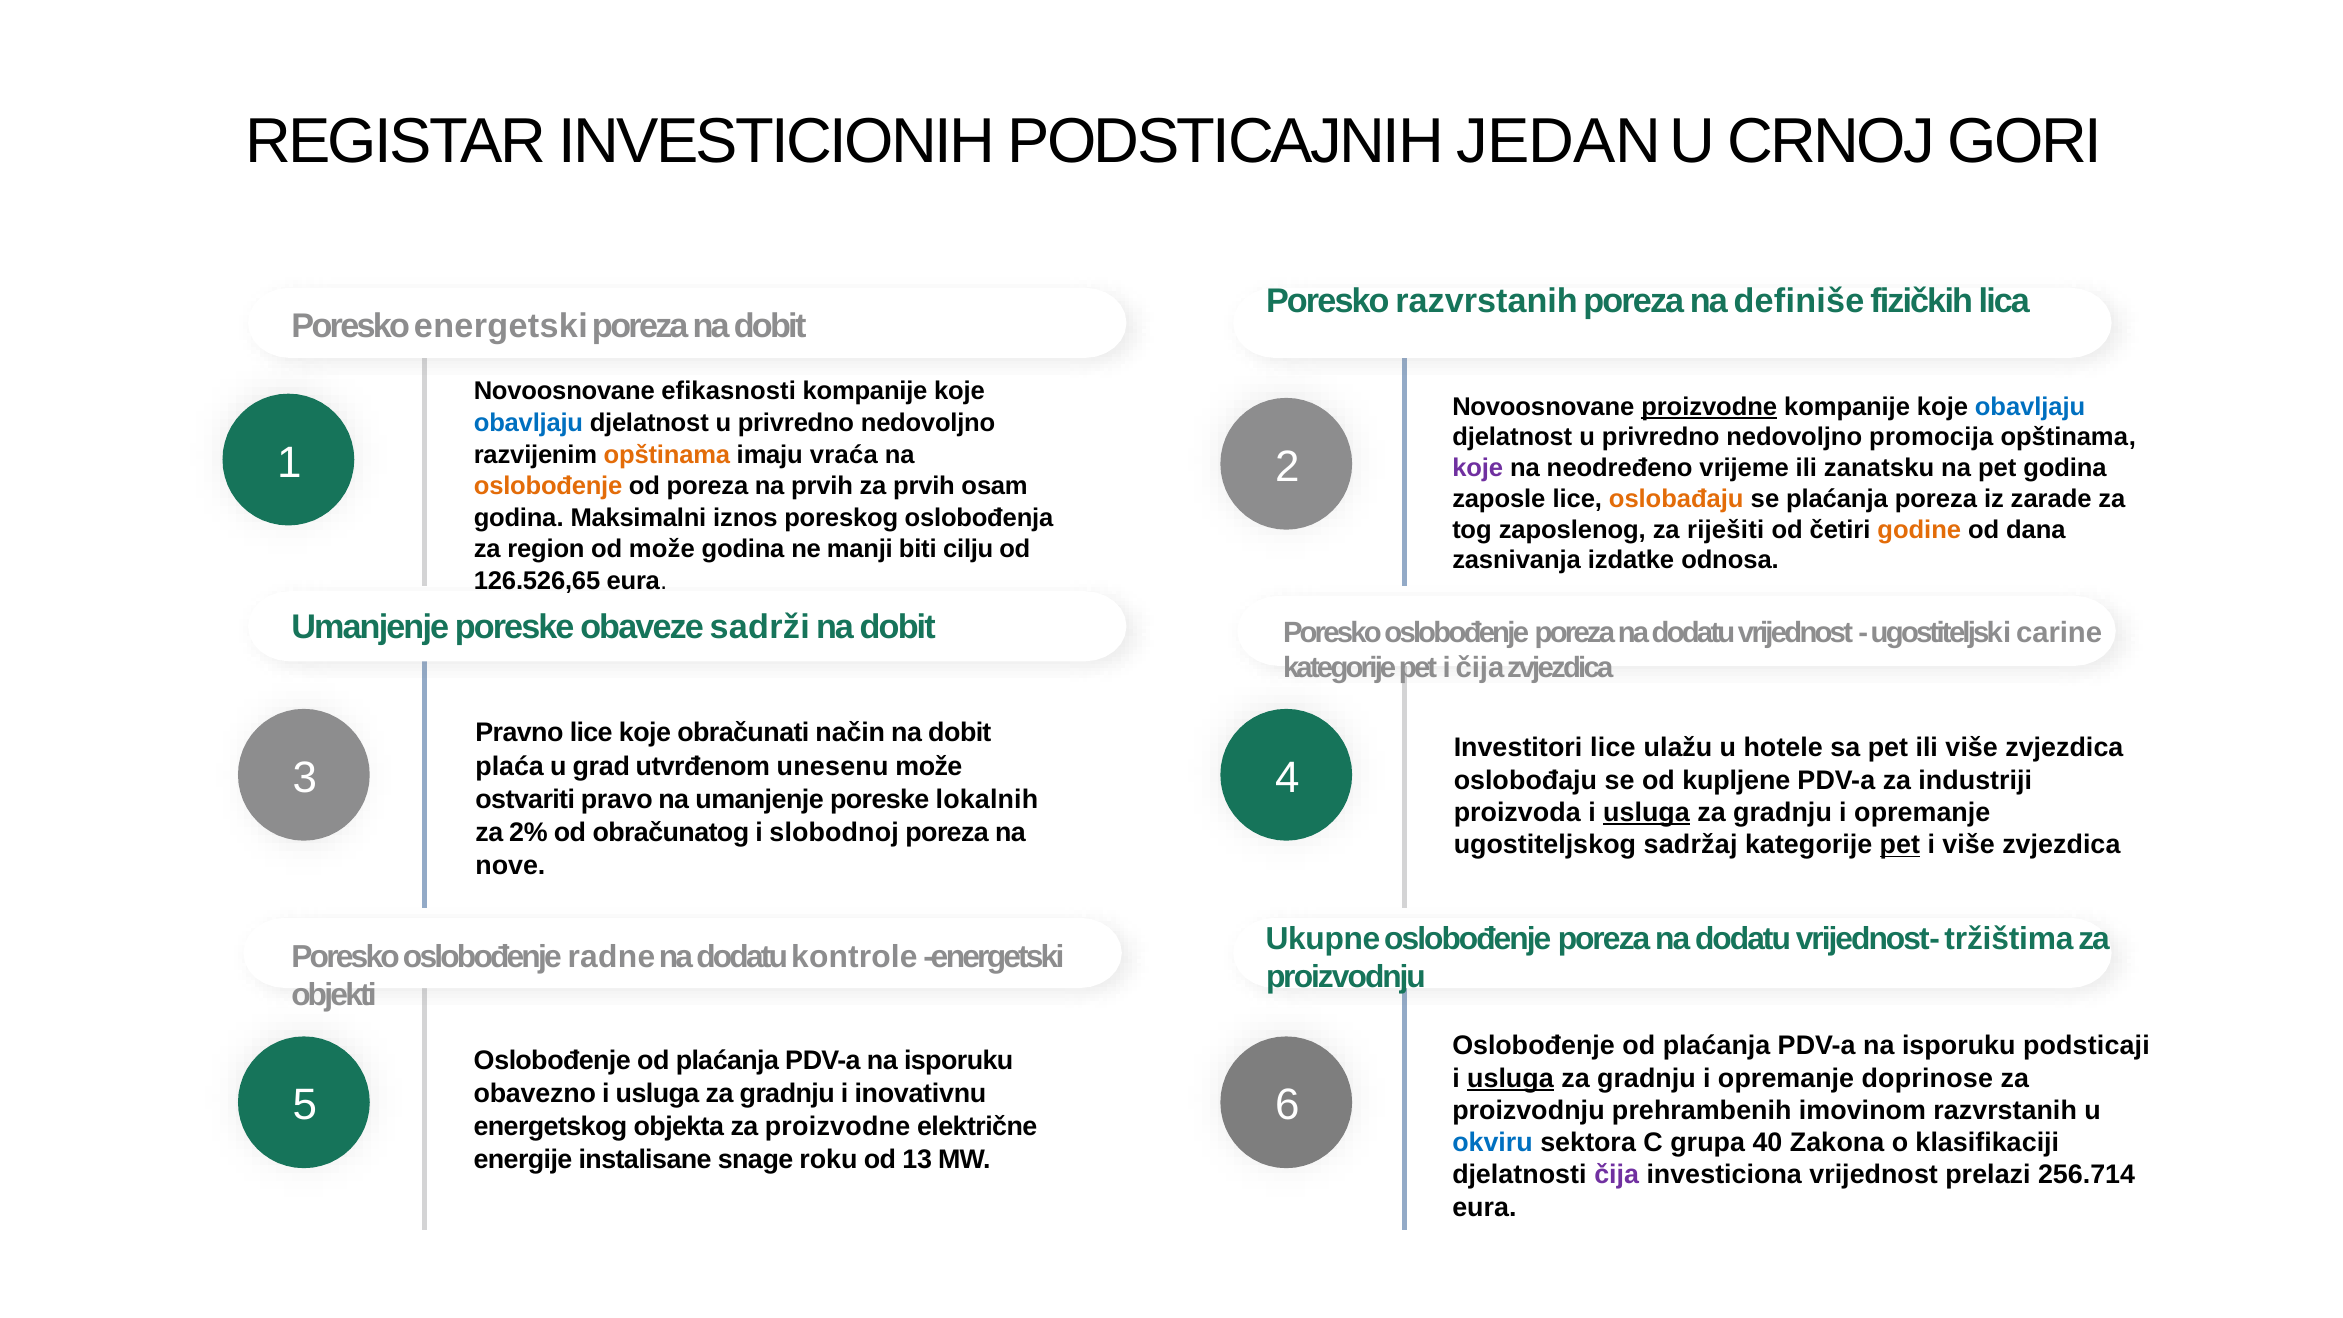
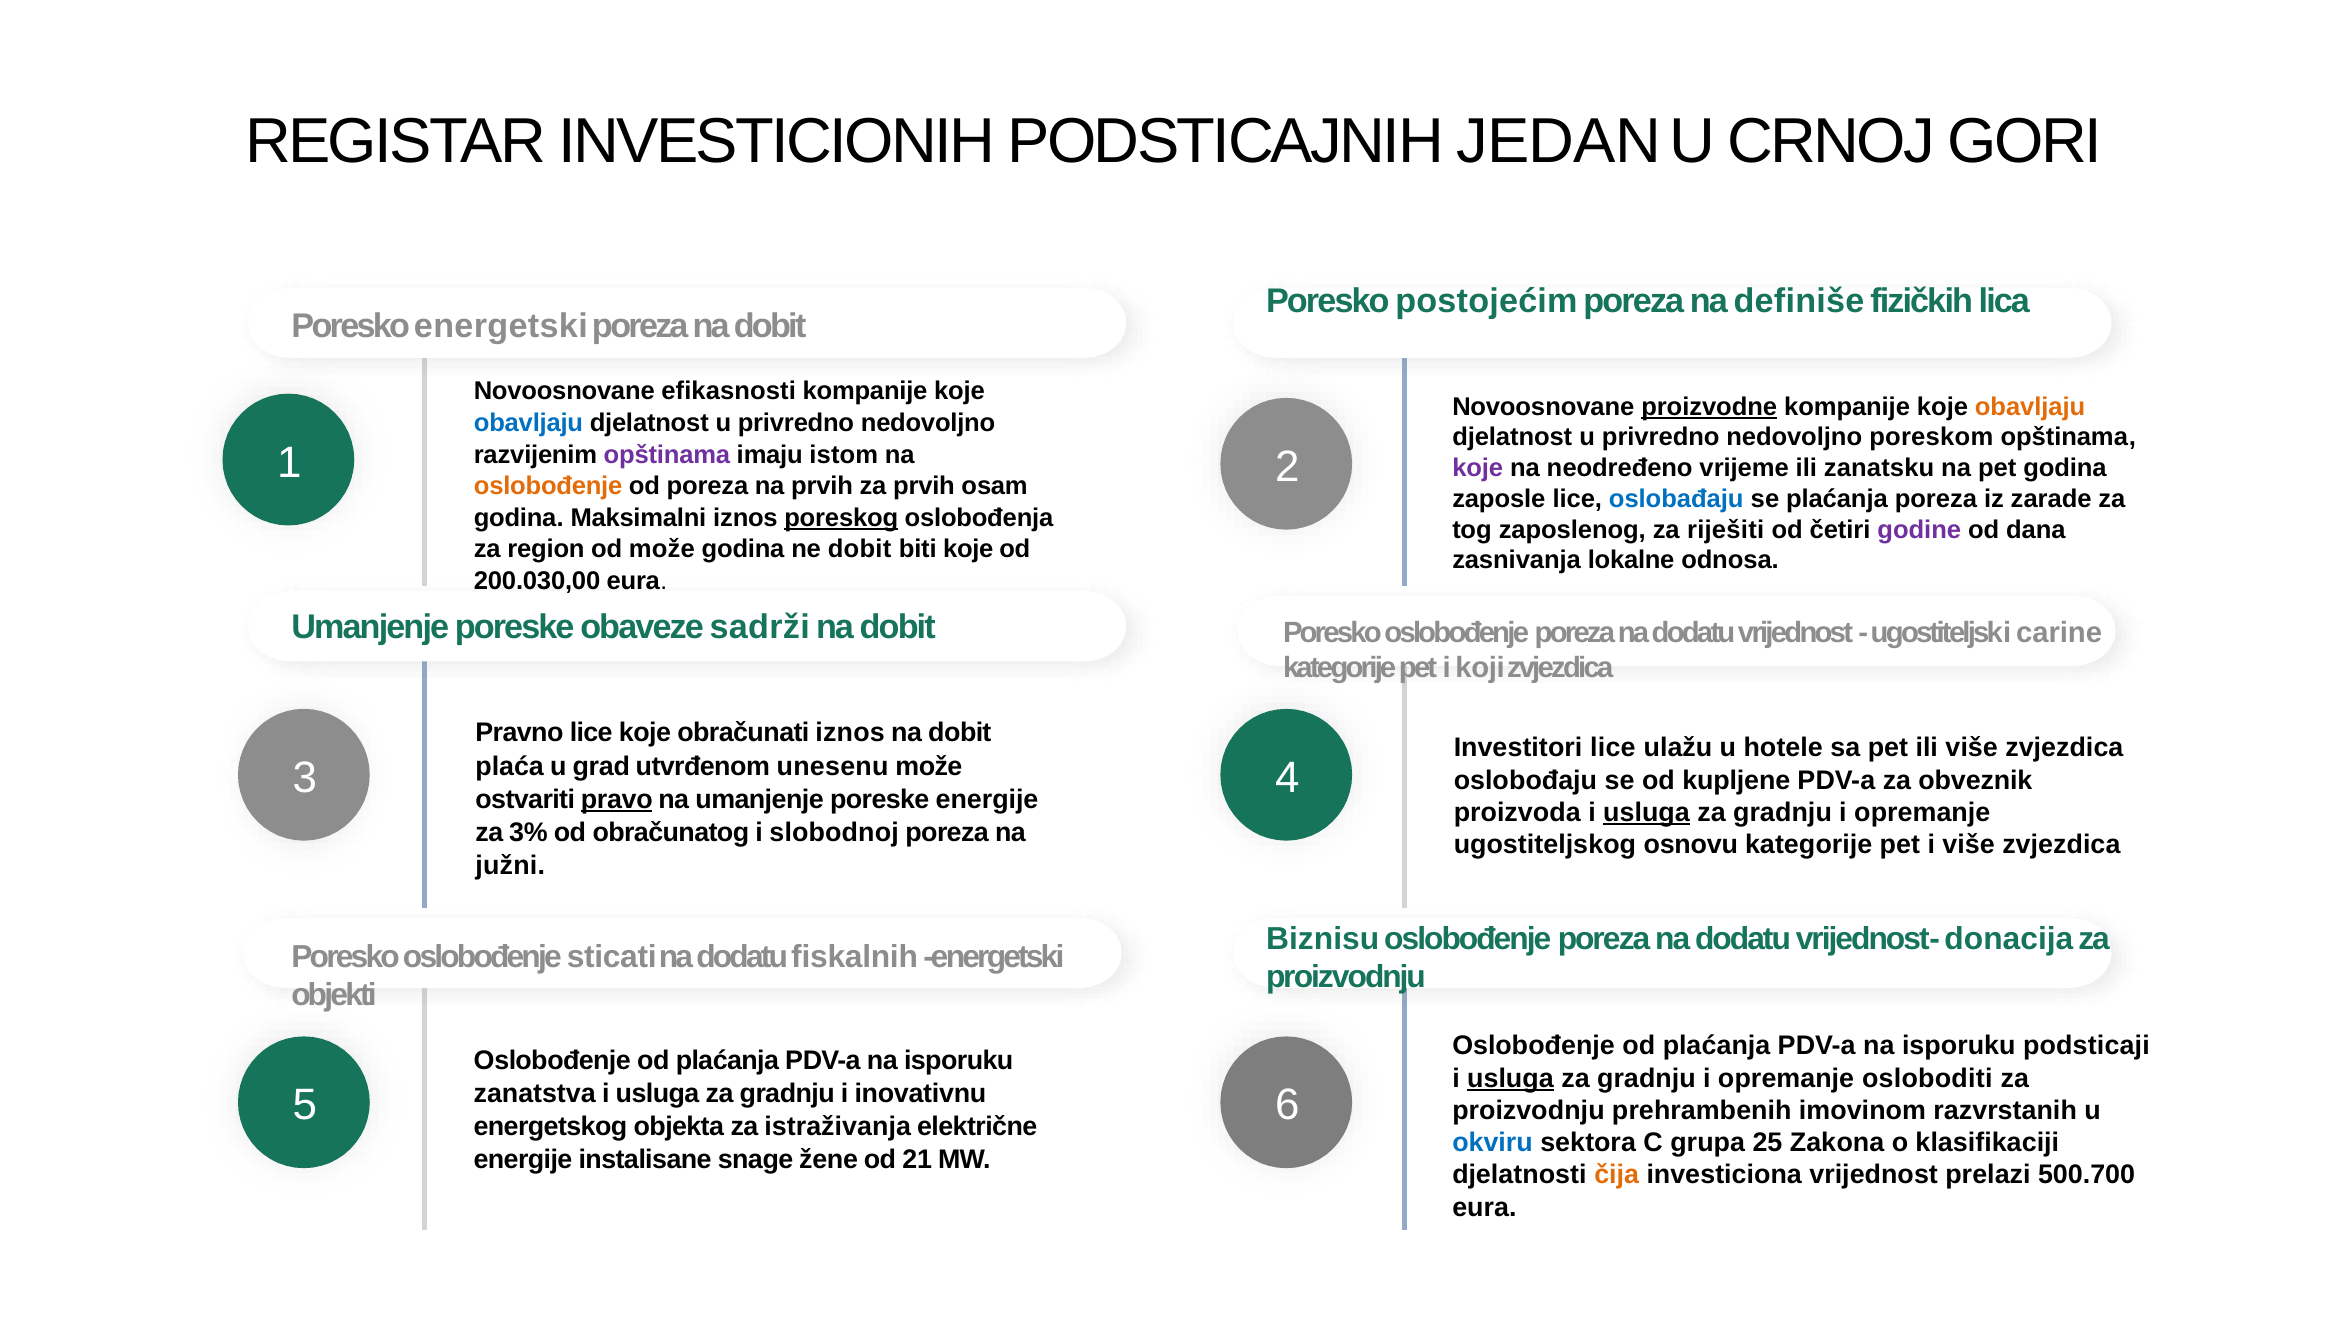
Poresko razvrstanih: razvrstanih -> postojećim (1486, 301)
obavljaju colour: blue -> orange (2030, 407)
promocija: promocija -> poreskom (1931, 437)
opštinama colour: orange -> purple (667, 455)
vraća: vraća -> istom (844, 455)
oslobađaju colour: orange -> blue (1676, 499)
poreskog underline: none -> present (841, 518)
godine colour: orange -> purple (1919, 530)
ne manji: manji -> dobit (860, 549)
biti cilju: cilju -> koje (968, 549)
izdatke: izdatke -> lokalne (1631, 560)
126.526,65: 126.526,65 -> 200.030,00 (537, 581)
i čija: čija -> koji (1480, 668)
obračunati način: način -> iznos (850, 733)
industriji: industriji -> obveznik (1975, 780)
pravo underline: none -> present (617, 799)
poreske lokalnih: lokalnih -> energije (987, 799)
2%: 2% -> 3% (528, 832)
sadržaj: sadržaj -> osnovu (1691, 845)
pet underline: present -> none (1900, 845)
nove: nove -> južni (510, 866)
Ukupne: Ukupne -> Biznisu (1323, 939)
tržištima: tržištima -> donacija (2009, 939)
radne: radne -> sticati (612, 957)
kontrole: kontrole -> fiskalnih (855, 957)
doprinose: doprinose -> osloboditi (1927, 1078)
obavezno: obavezno -> zanatstva (535, 1093)
za proizvodne: proizvodne -> istraživanja (838, 1127)
40: 40 -> 25 (1767, 1143)
roku: roku -> žene (829, 1160)
13: 13 -> 21 (917, 1160)
čija colour: purple -> orange (1617, 1175)
256.714: 256.714 -> 500.700 (2087, 1175)
